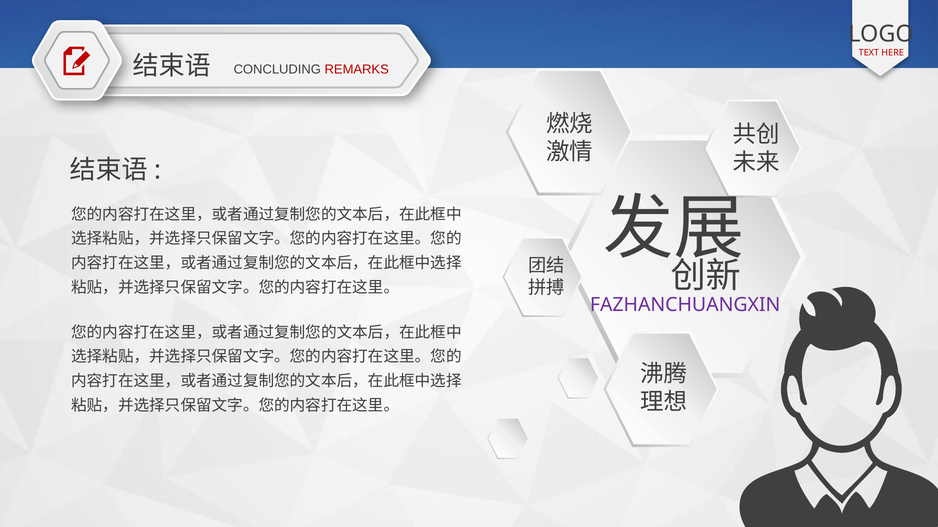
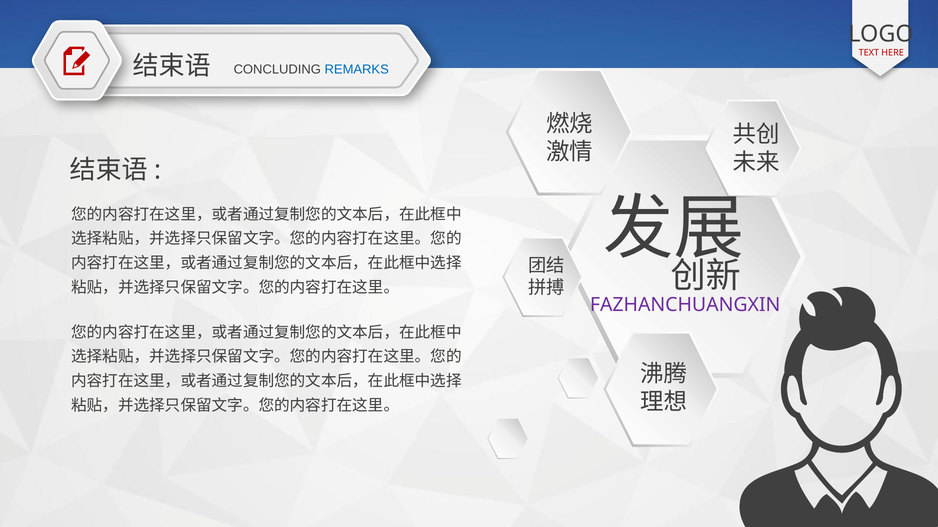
REMARKS colour: red -> blue (357, 70)
